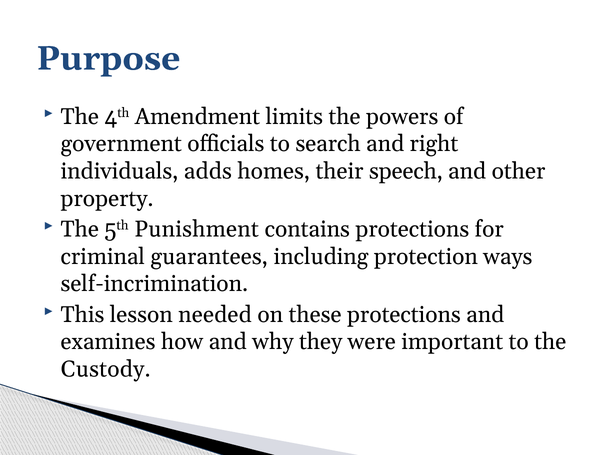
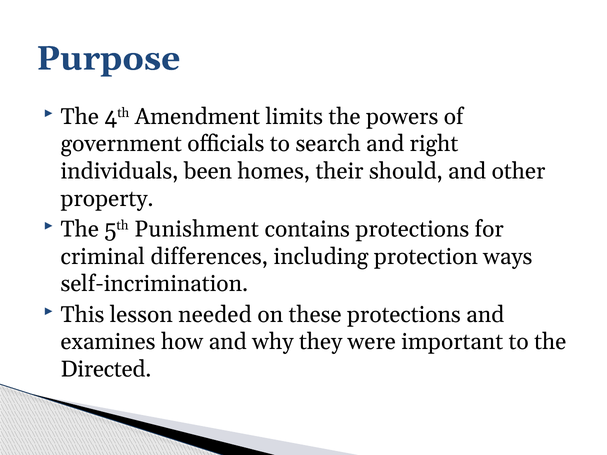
adds: adds -> been (208, 171)
speech: speech -> should (406, 171)
guarantees: guarantees -> differences (209, 257)
Custody: Custody -> Directed (106, 369)
